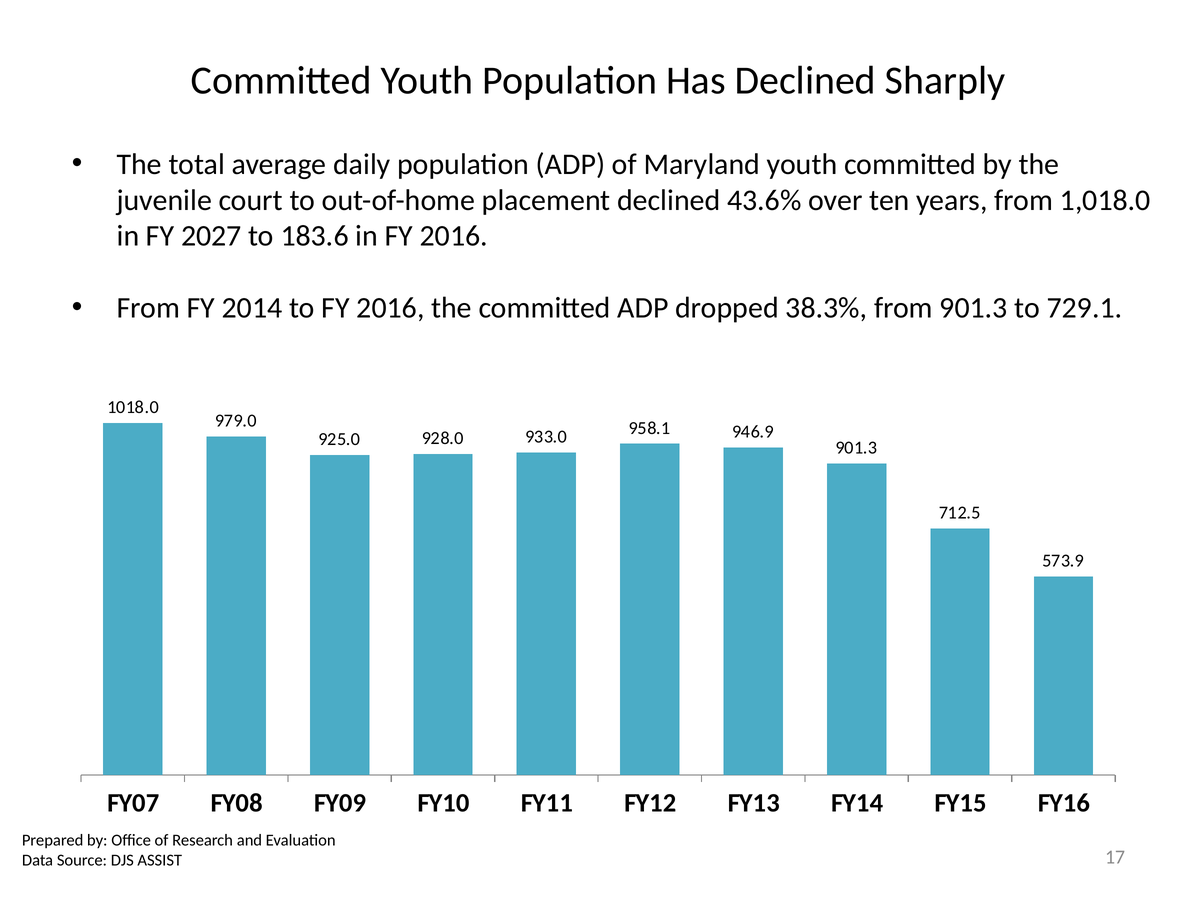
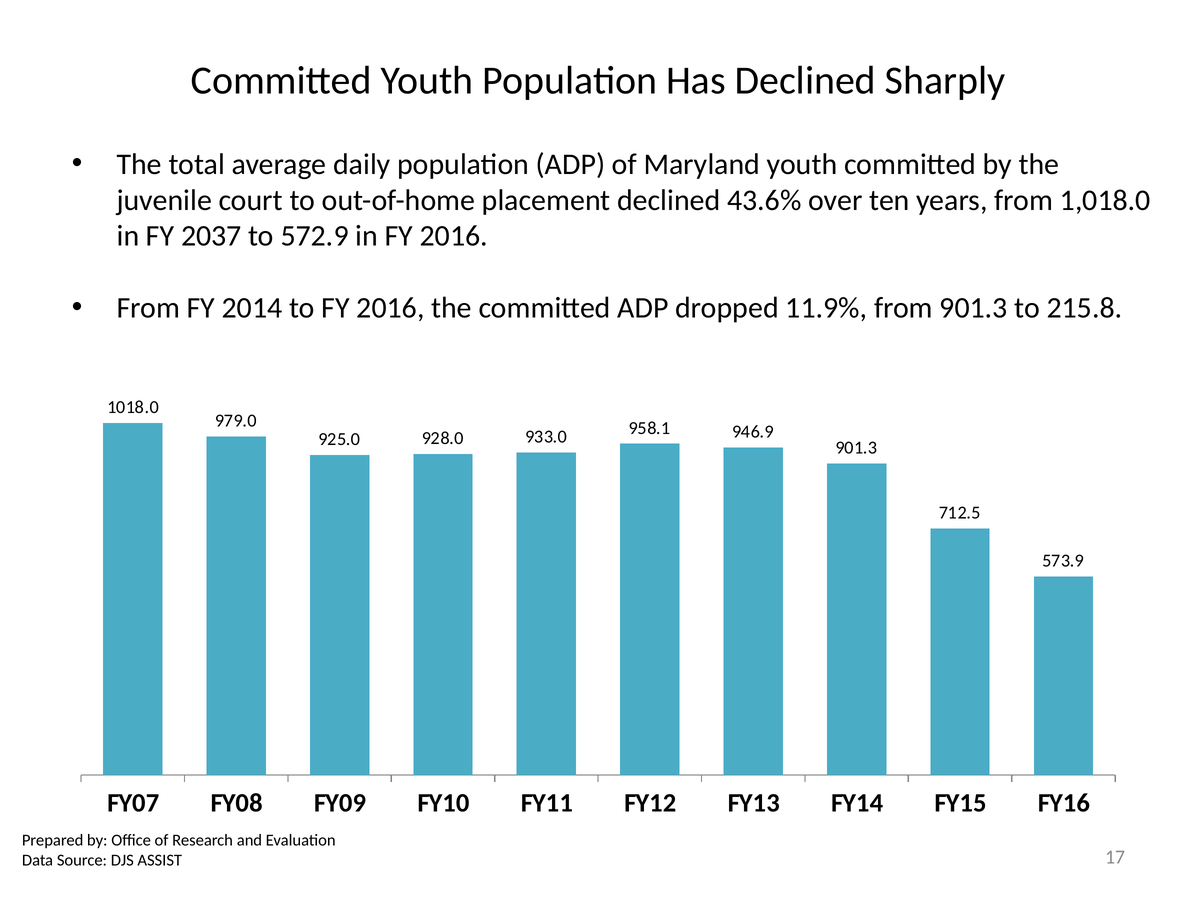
2027: 2027 -> 2037 (211, 236)
183.6: 183.6 -> 572.9 (315, 236)
38.3%: 38.3% -> 11.9% (826, 308)
729.1: 729.1 -> 215.8 (1084, 308)
